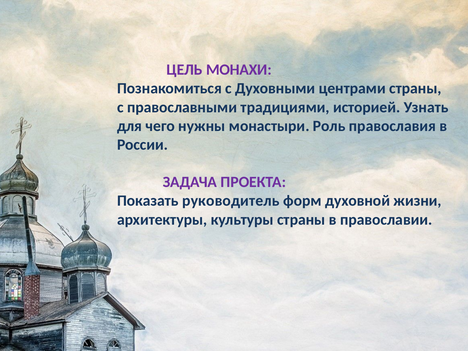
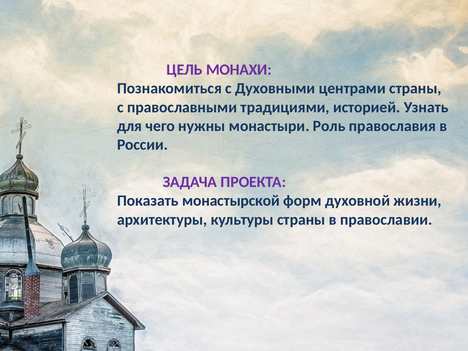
руководитель: руководитель -> монастырской (231, 201)
